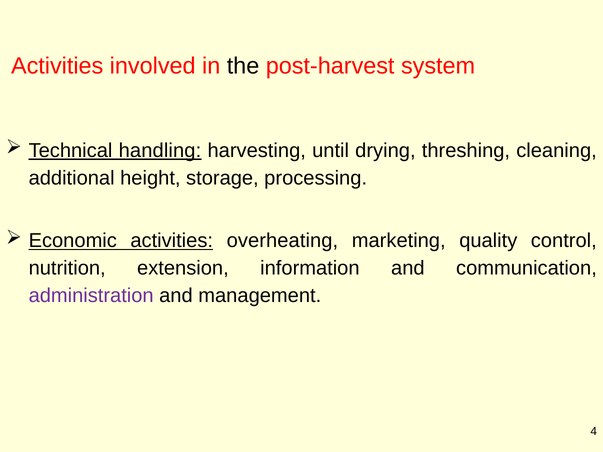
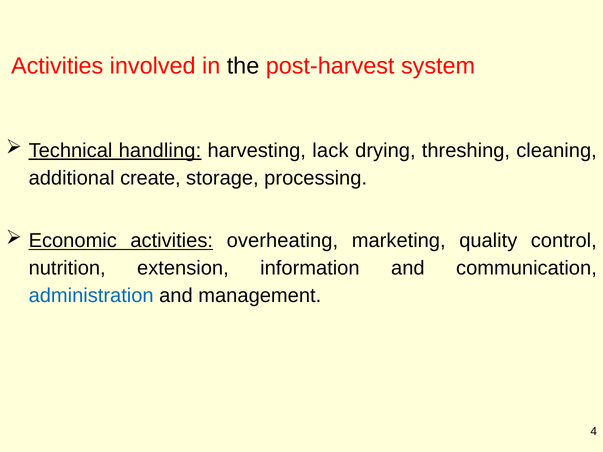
until: until -> lack (330, 151)
height: height -> create (150, 178)
administration colour: purple -> blue (91, 296)
